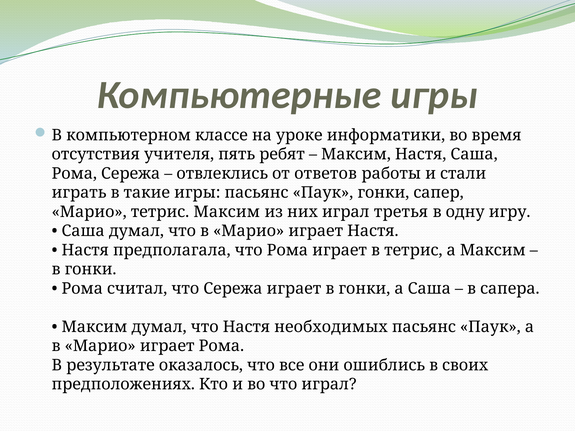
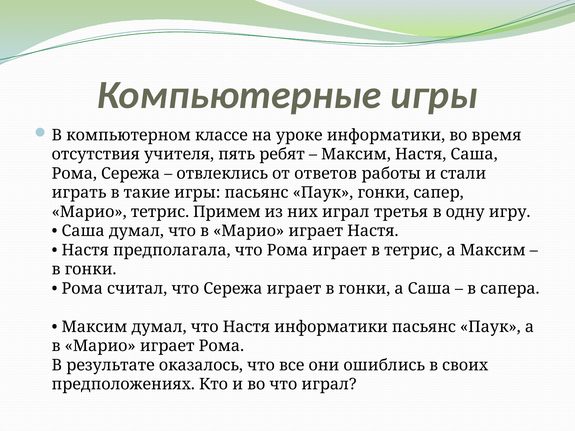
тетрис Максим: Максим -> Примем (227, 212)
Настя необходимых: необходимых -> информатики (331, 327)
